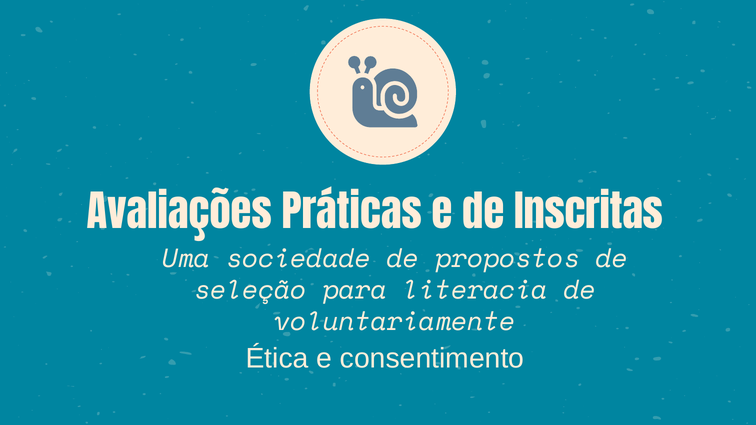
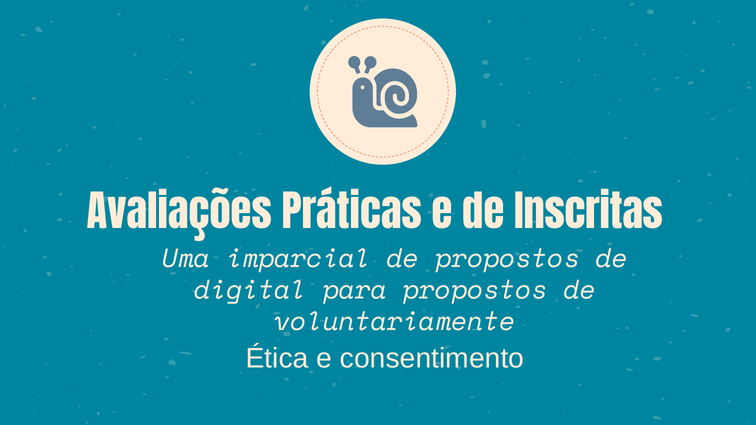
sociedade: sociedade -> imparcial (299, 259)
seleção: seleção -> digital (251, 290)
para literacia: literacia -> propostos (476, 290)
